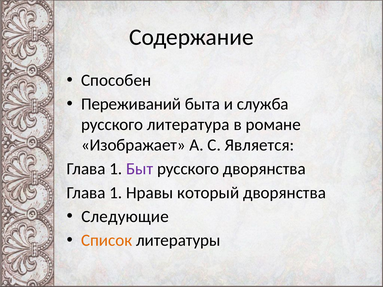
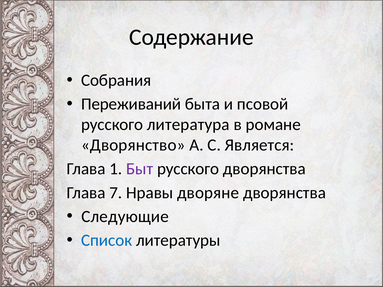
Способен: Способен -> Собрания (116, 80)
служба: служба -> псовой (263, 104)
Изображает: Изображает -> Дворянство (133, 145)
1: 1 -> 7 (116, 193)
который: который -> дворяне (208, 193)
Список colour: orange -> blue (107, 241)
